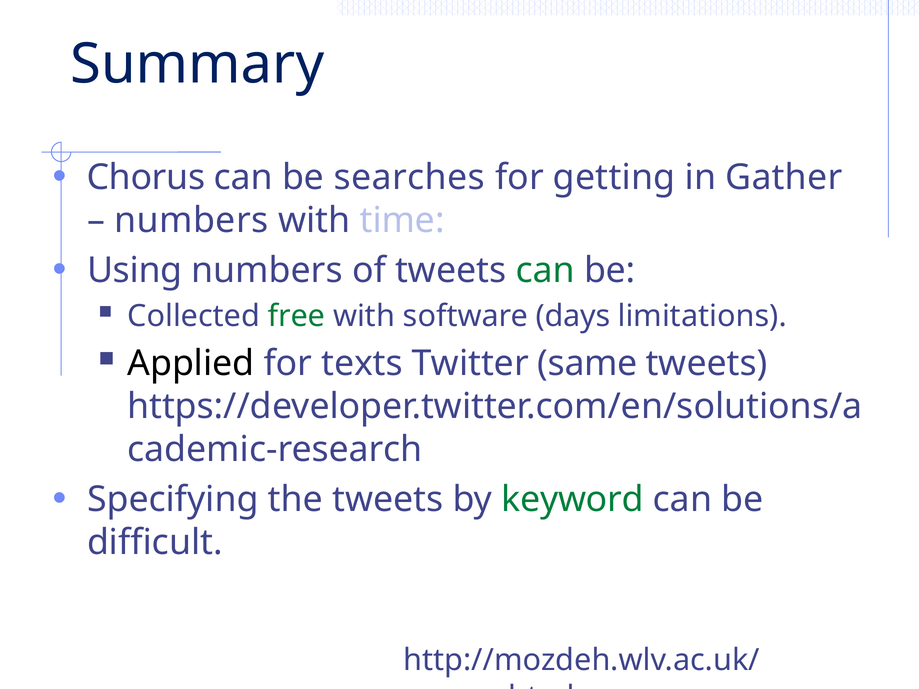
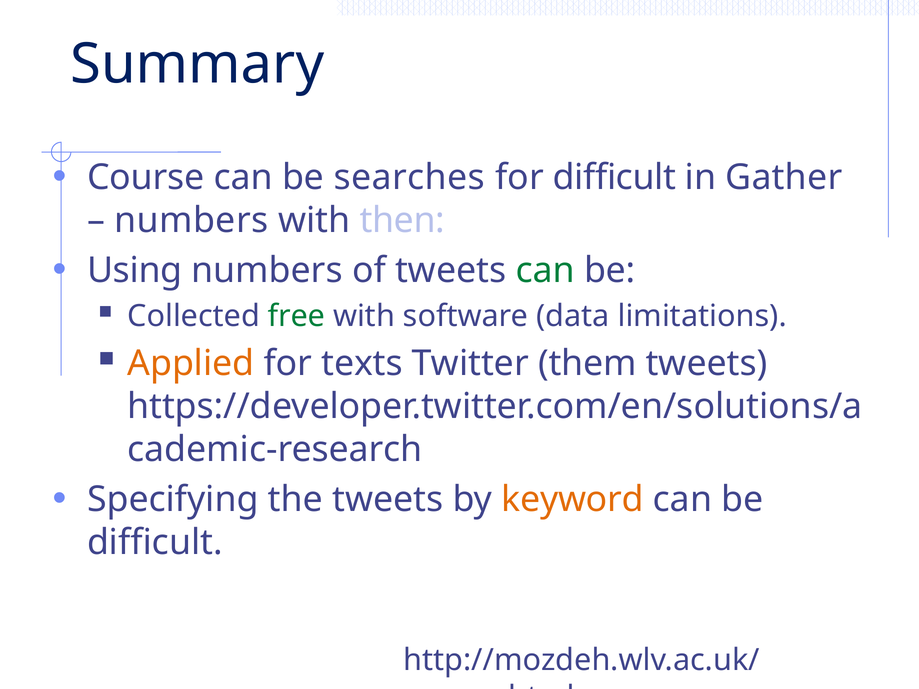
Chorus: Chorus -> Course (146, 178)
for getting: getting -> difficult (614, 178)
time: time -> then (402, 221)
days: days -> data (573, 316)
Applied colour: black -> orange (191, 364)
same: same -> them (587, 364)
keyword colour: green -> orange (573, 500)
